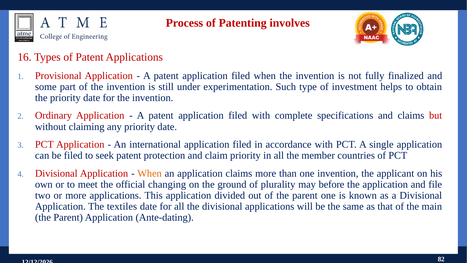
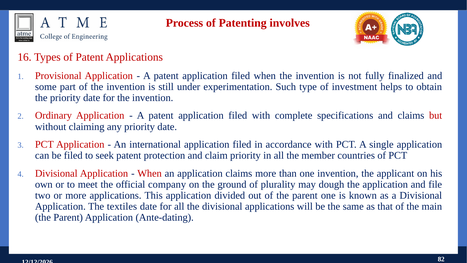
When colour: orange -> red (150, 173)
changing: changing -> company (167, 184)
before: before -> dough (332, 184)
